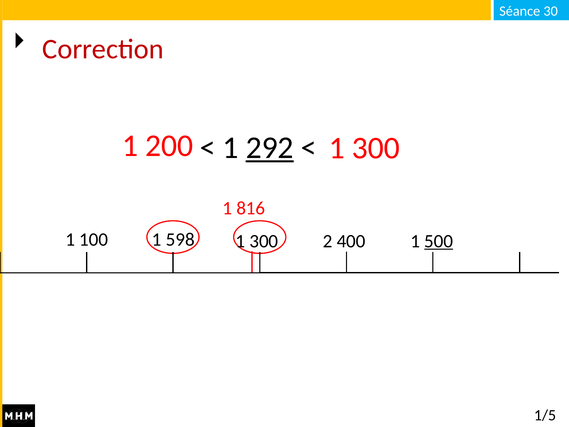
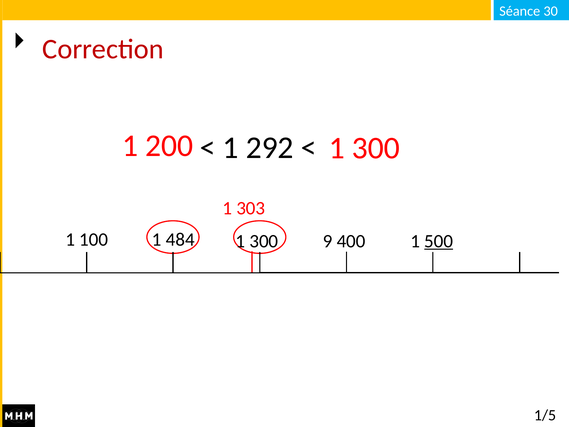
292 underline: present -> none (270, 148)
816: 816 -> 303 (251, 208)
598: 598 -> 484 (180, 239)
2: 2 -> 9 (328, 241)
